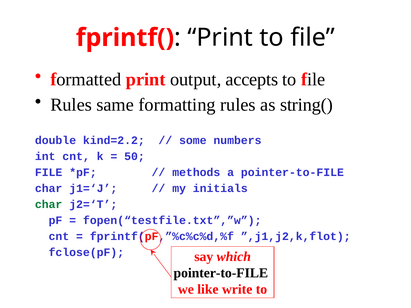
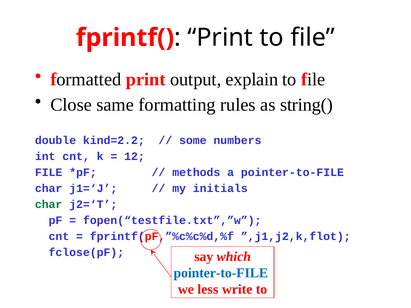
accepts: accepts -> explain (252, 79)
Rules: Rules -> Close (71, 105)
50: 50 -> 12 (134, 157)
pointer-to-FILE colour: black -> blue (221, 273)
like: like -> less (208, 290)
